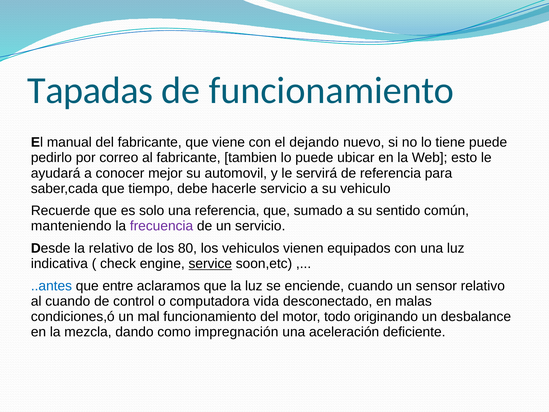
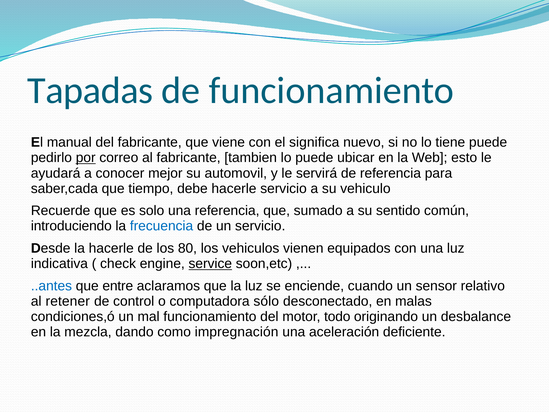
dejando: dejando -> significa (314, 142)
por underline: none -> present (86, 158)
manteniendo: manteniendo -> introduciendo (71, 226)
frecuencia colour: purple -> blue (162, 226)
la relativo: relativo -> hacerle (111, 248)
al cuando: cuando -> retener (68, 301)
vida: vida -> sólo (266, 301)
